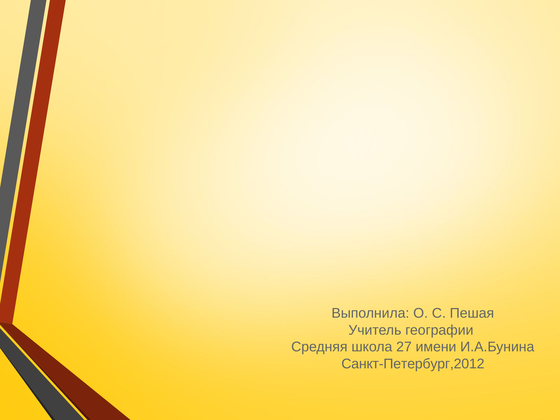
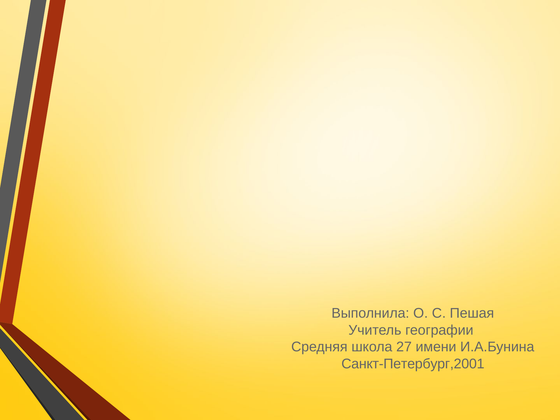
Санкт-Петербург,2012: Санкт-Петербург,2012 -> Санкт-Петербург,2001 (413, 364)
